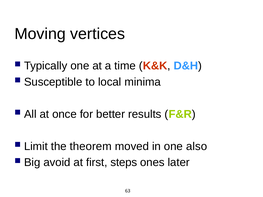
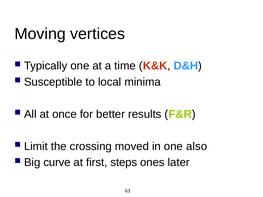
theorem: theorem -> crossing (91, 147)
avoid: avoid -> curve (57, 163)
